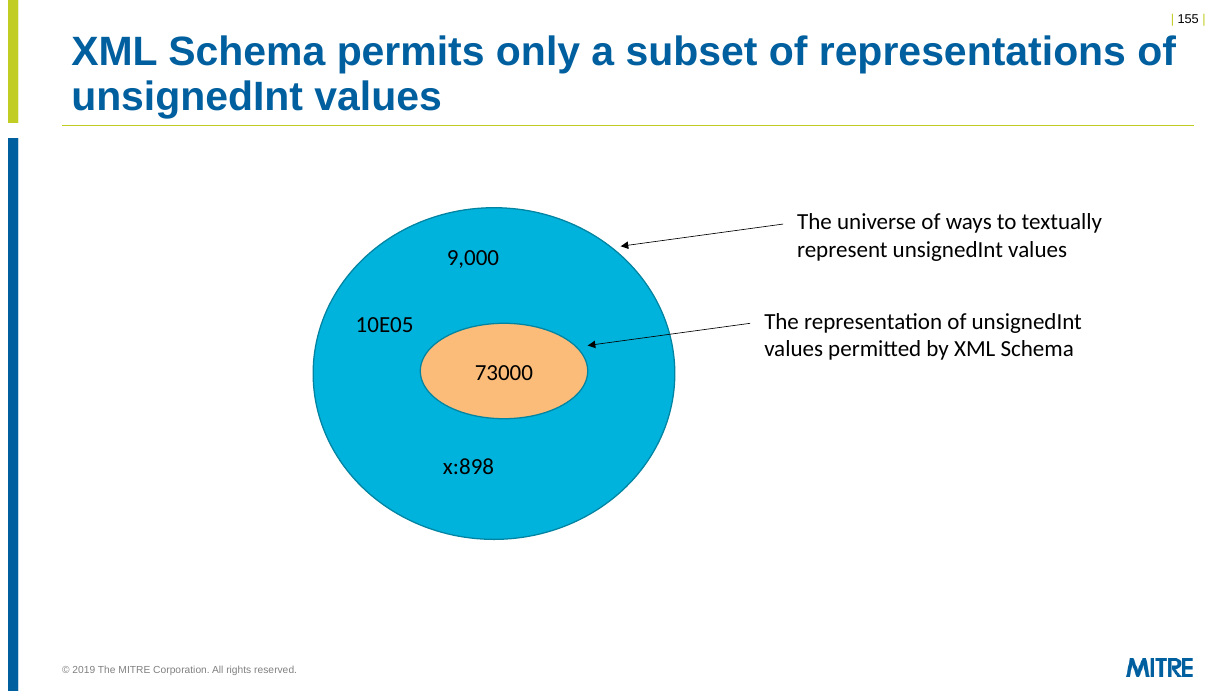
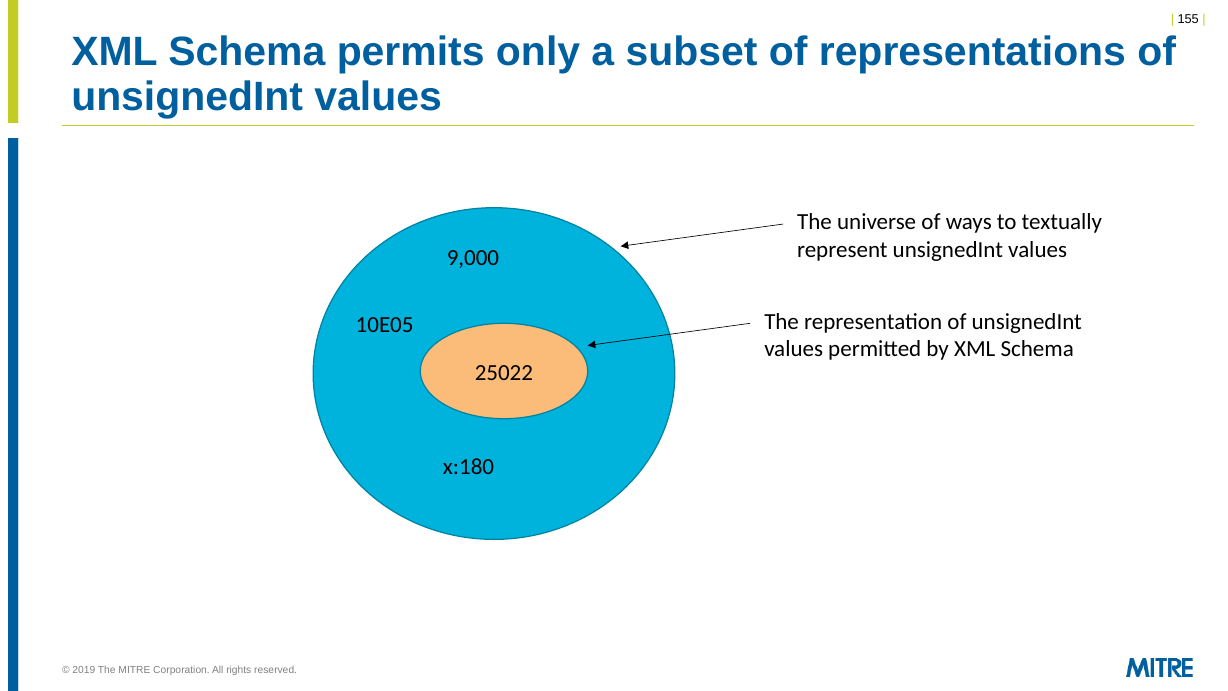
73000: 73000 -> 25022 (504, 372)
x:898: x:898 -> x:180 (469, 466)
